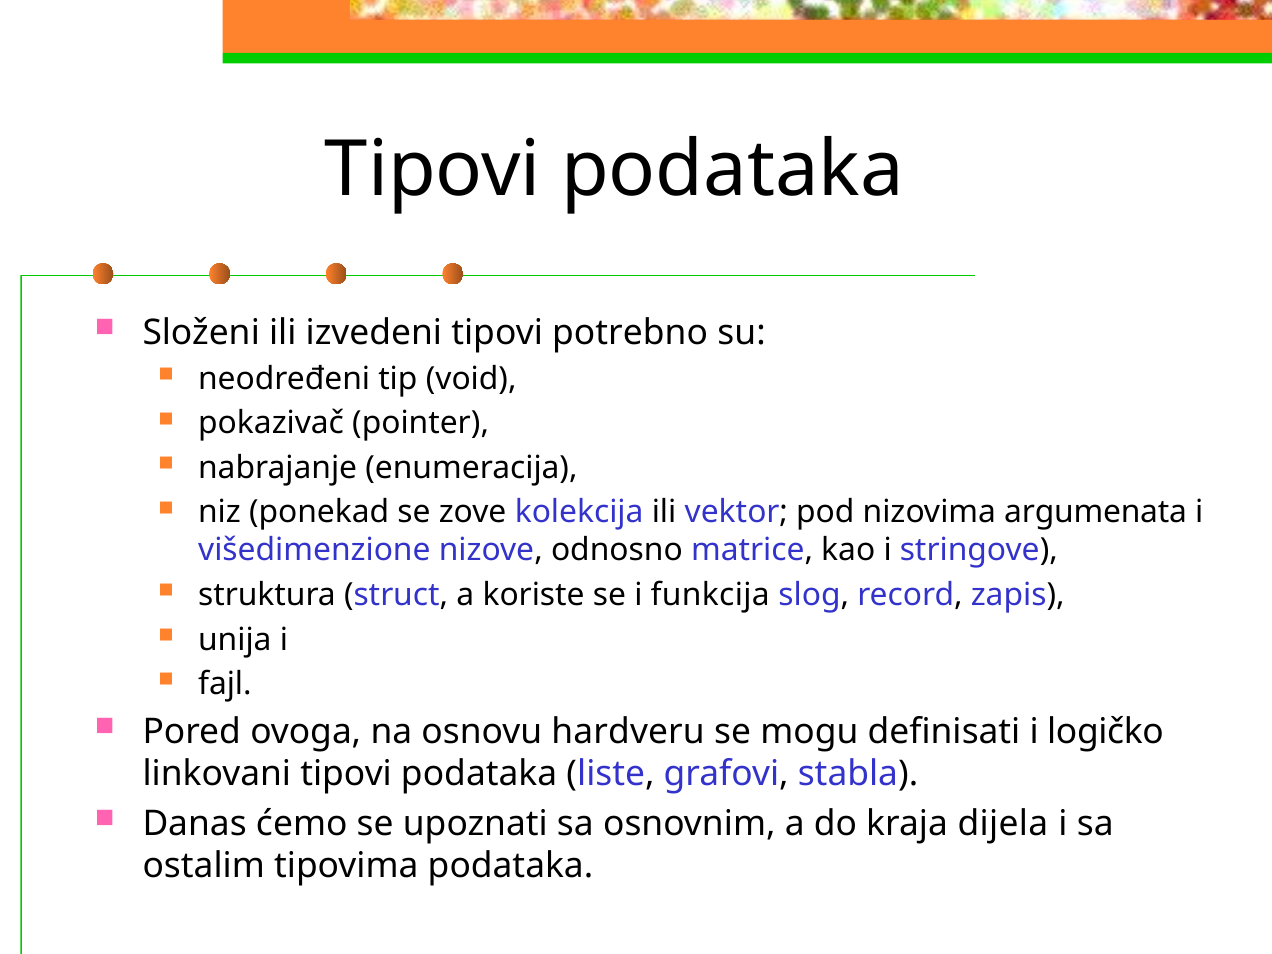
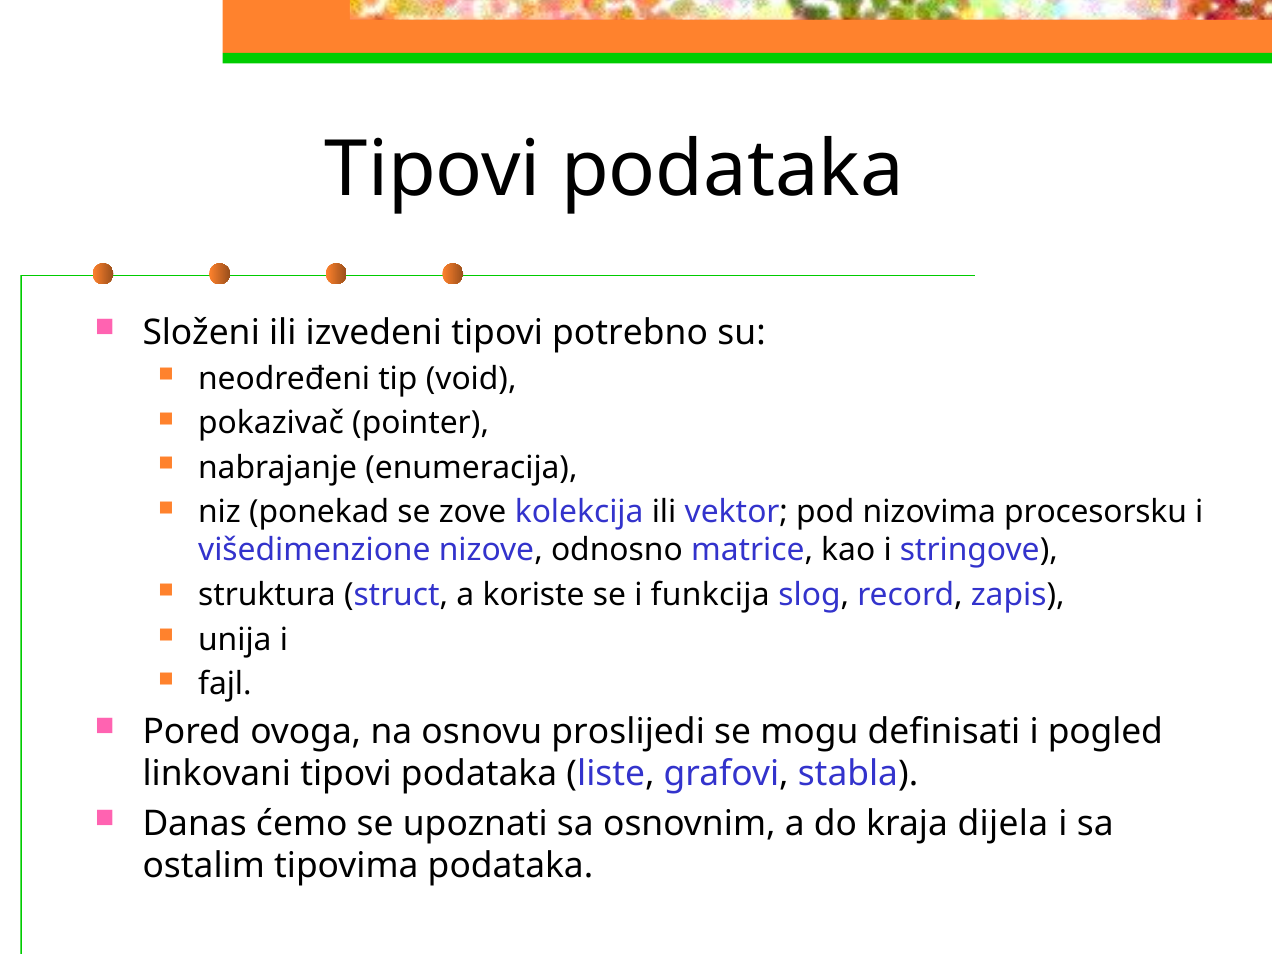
argumenata: argumenata -> procesorsku (1096, 512)
hardveru: hardveru -> proslijedi (628, 732)
logičko: logičko -> pogled (1105, 732)
